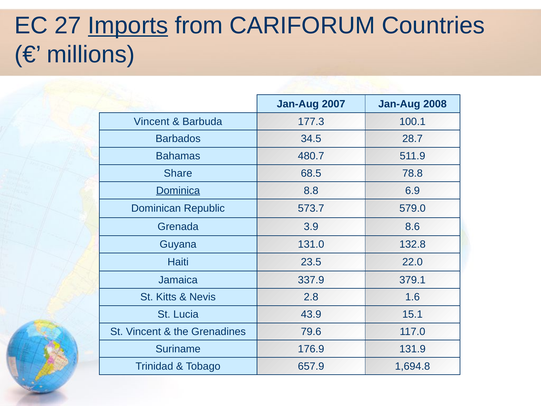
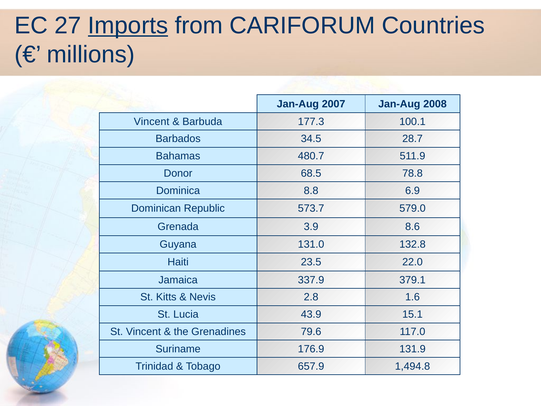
Share: Share -> Donor (178, 173)
Dominica underline: present -> none (178, 190)
1,694.8: 1,694.8 -> 1,494.8 (412, 366)
